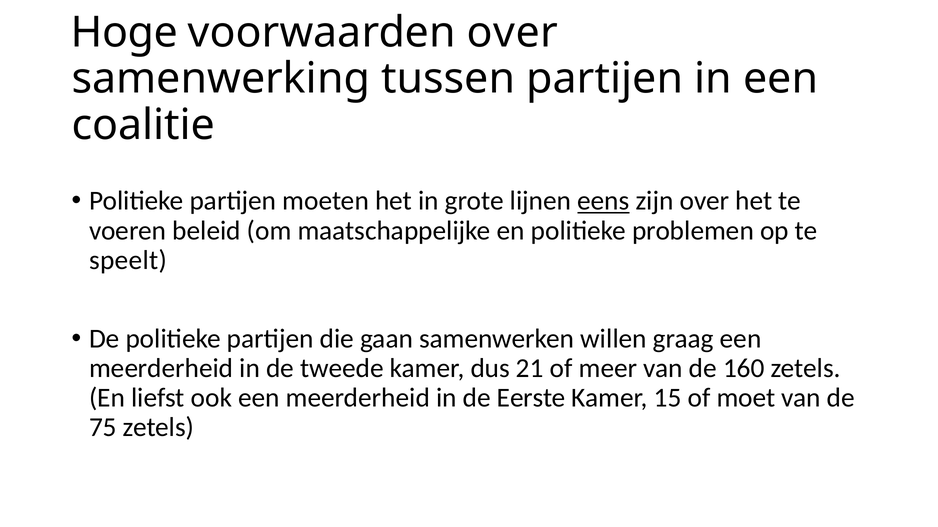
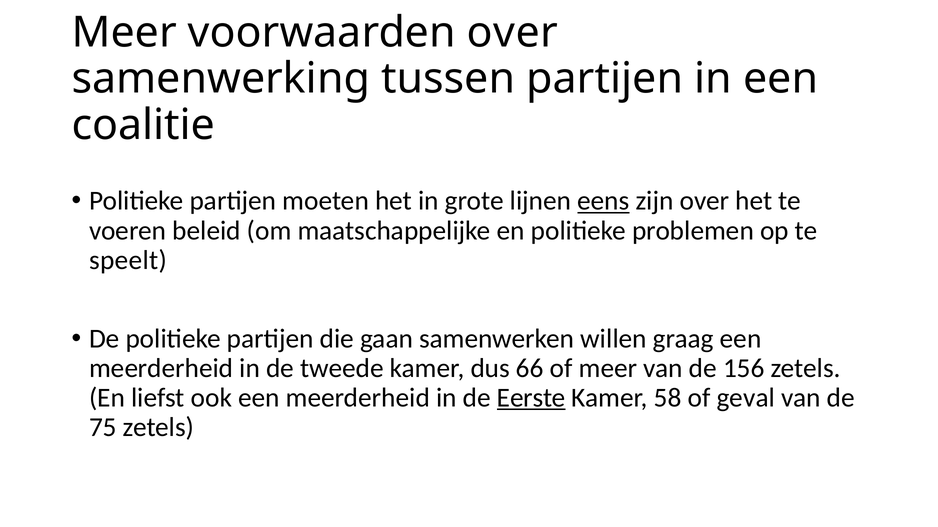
Hoge: Hoge -> Meer (124, 32)
21: 21 -> 66 (530, 369)
160: 160 -> 156 (744, 369)
Eerste underline: none -> present (531, 398)
15: 15 -> 58 (668, 398)
moet: moet -> geval (746, 398)
